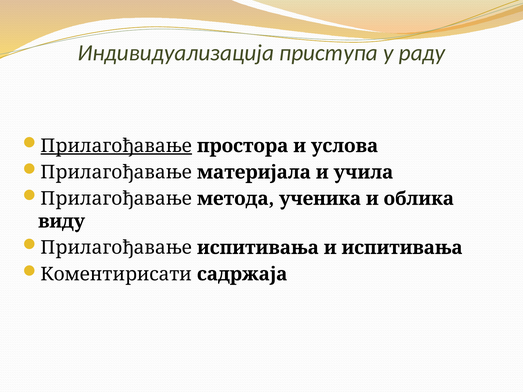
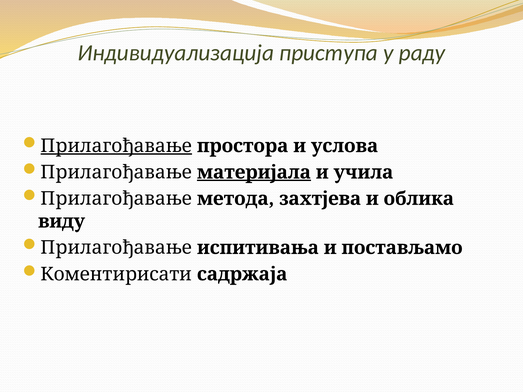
материјала underline: none -> present (254, 172)
ученика: ученика -> захтјева (320, 199)
и испитивања: испитивања -> постављамо (402, 248)
